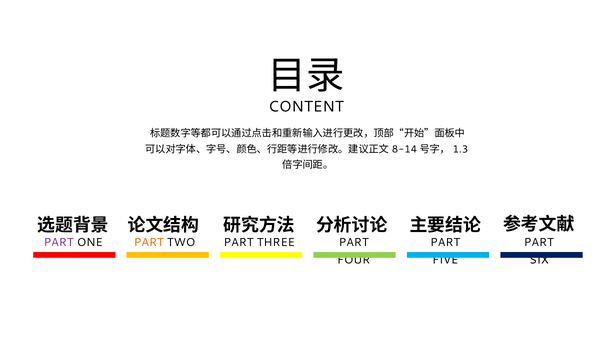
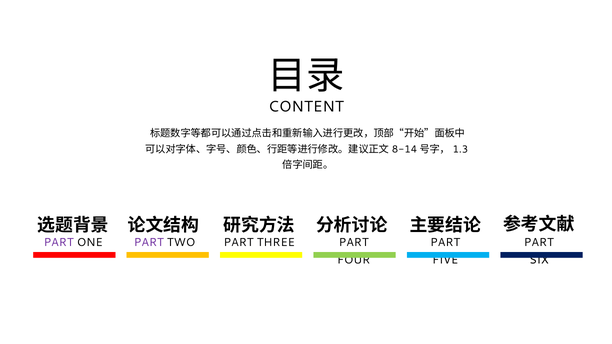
PART colour: orange -> purple (149, 242)
